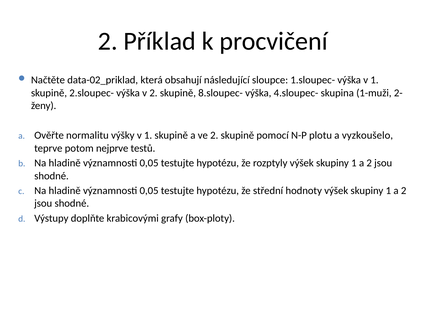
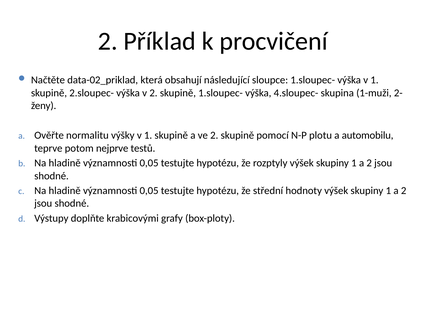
skupině 8.sloupec-: 8.sloupec- -> 1.sloupec- (221, 93)
vyzkoušelo: vyzkoušelo -> automobilu (368, 136)
